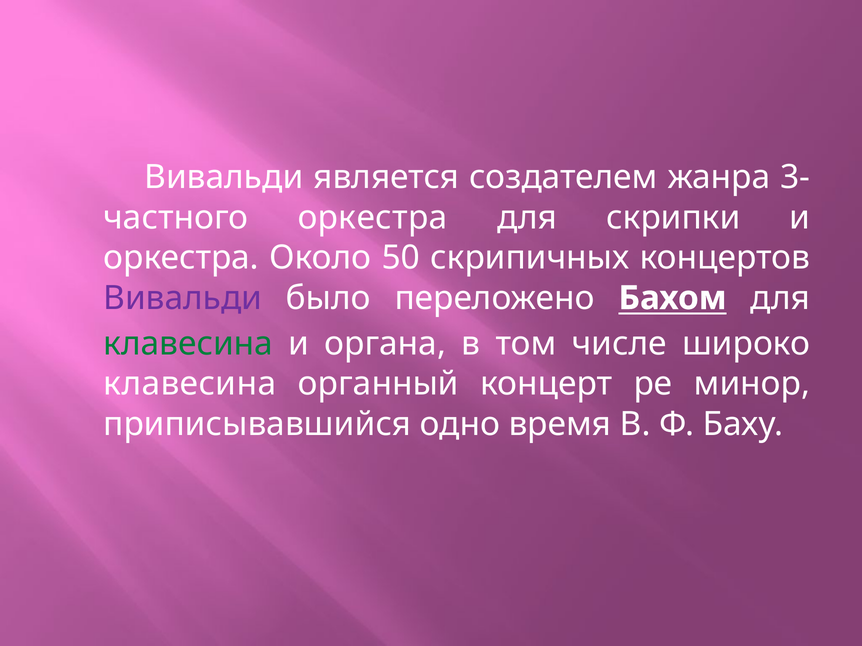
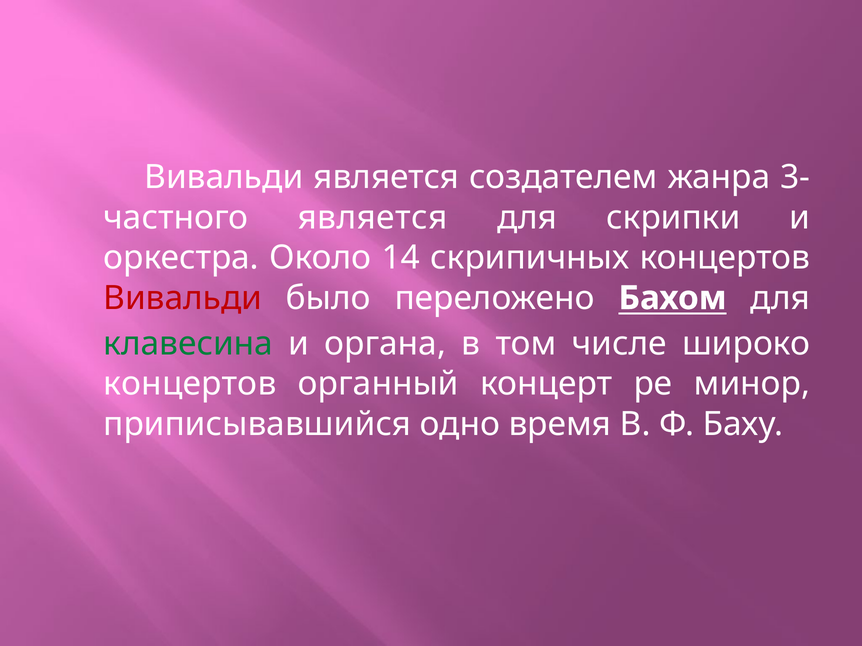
оркестра: оркестра -> является (373, 218)
50: 50 -> 14 (401, 258)
Вивальди colour: purple -> red (183, 298)
клавесина: клавесина -> концертов (190, 384)
